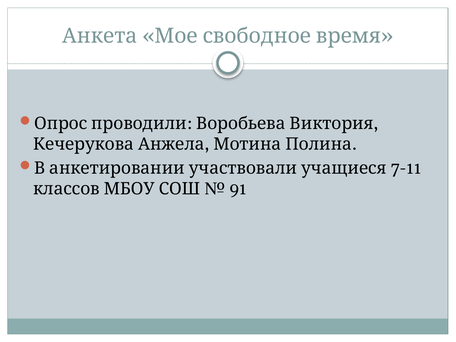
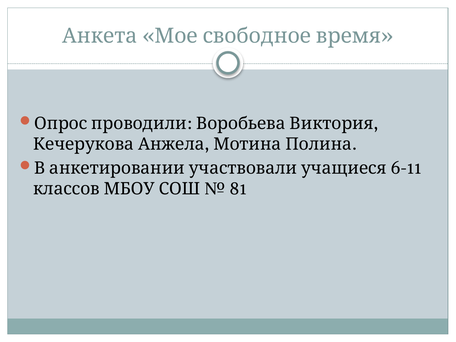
7-11: 7-11 -> 6-11 (406, 168)
91: 91 -> 81 (238, 189)
